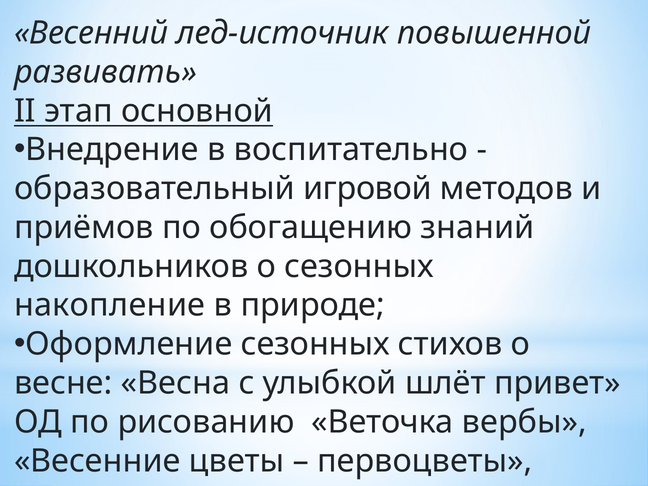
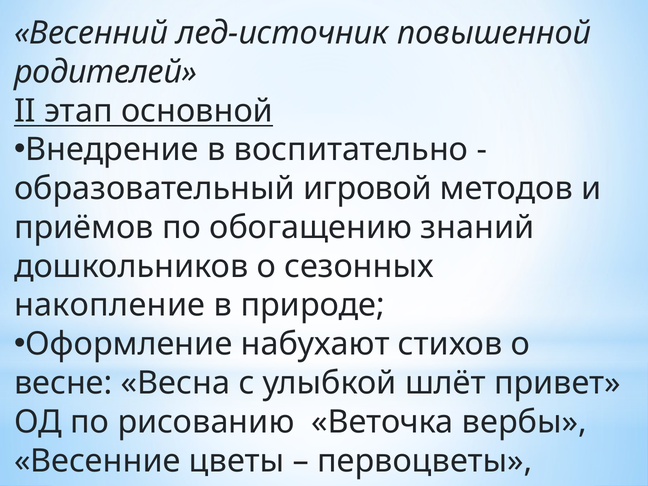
развивать: развивать -> родителей (106, 72)
Оформление сезонных: сезонных -> набухают (315, 344)
